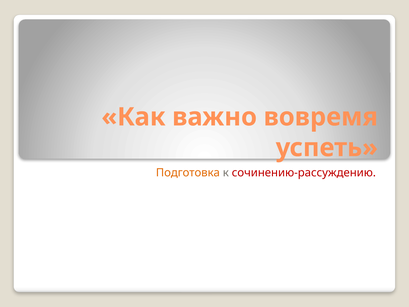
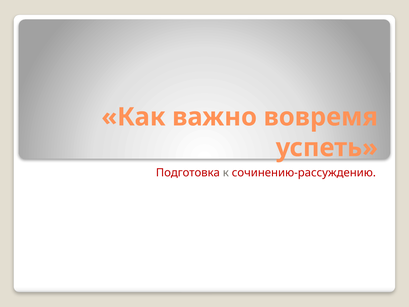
Подготовка colour: orange -> red (188, 172)
